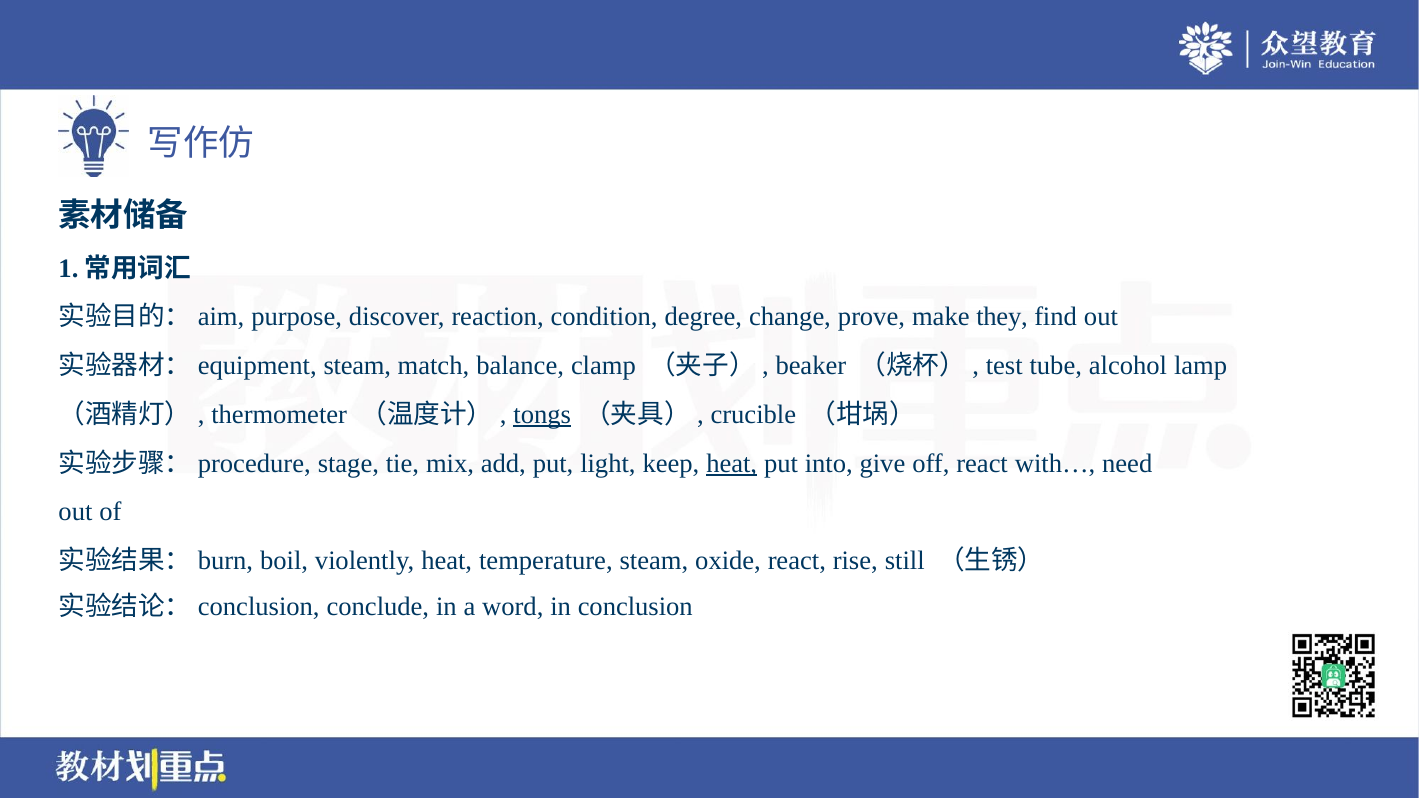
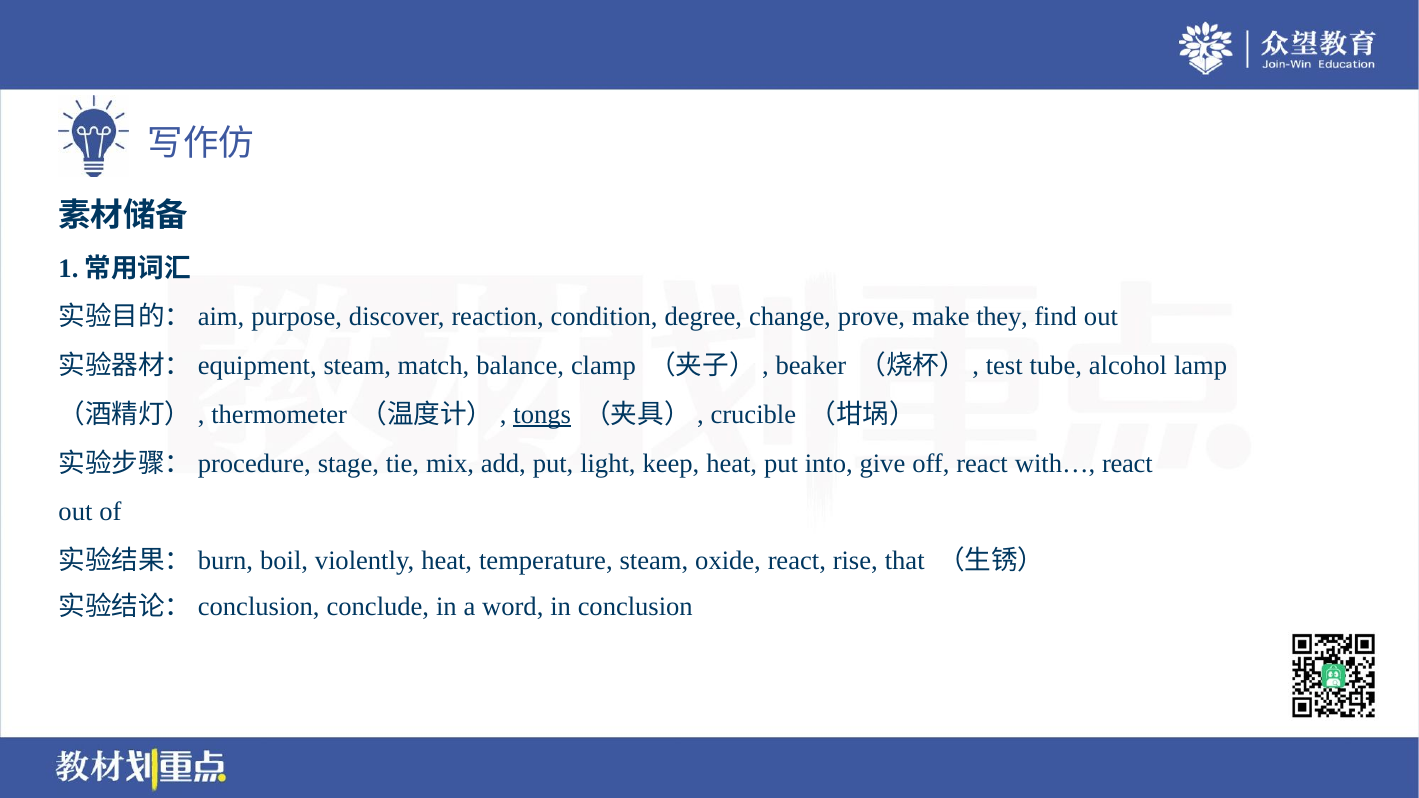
heat underline: present -> none (732, 464)
with… need: need -> react (1127, 464)
still: still -> that (905, 561)
